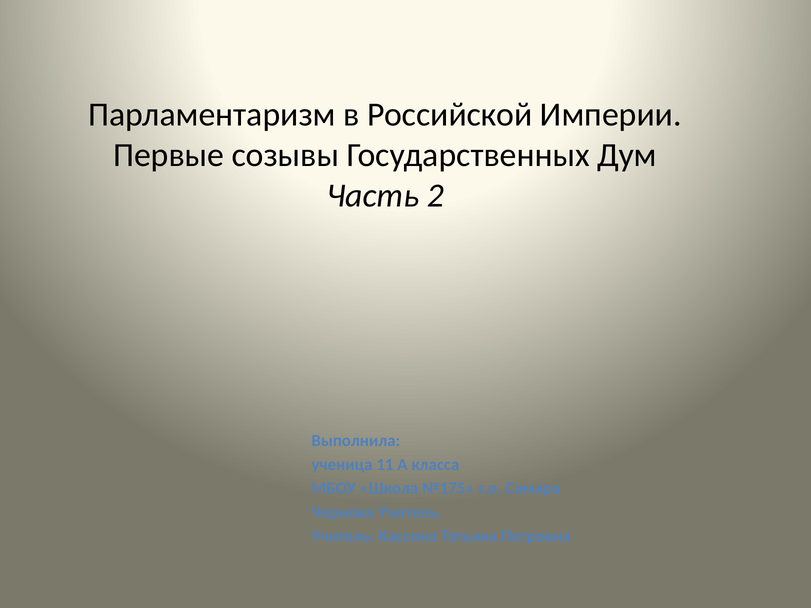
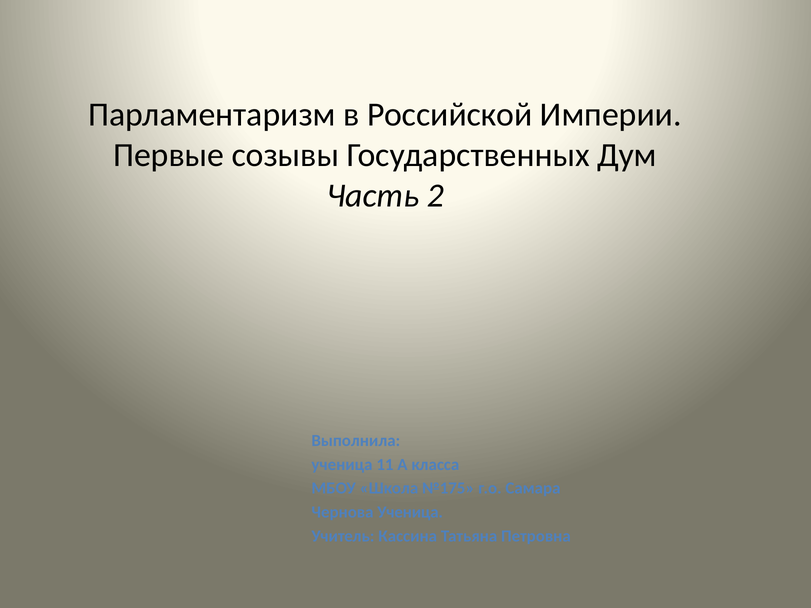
Чернова Учитель: Учитель -> Ученица (410, 512)
